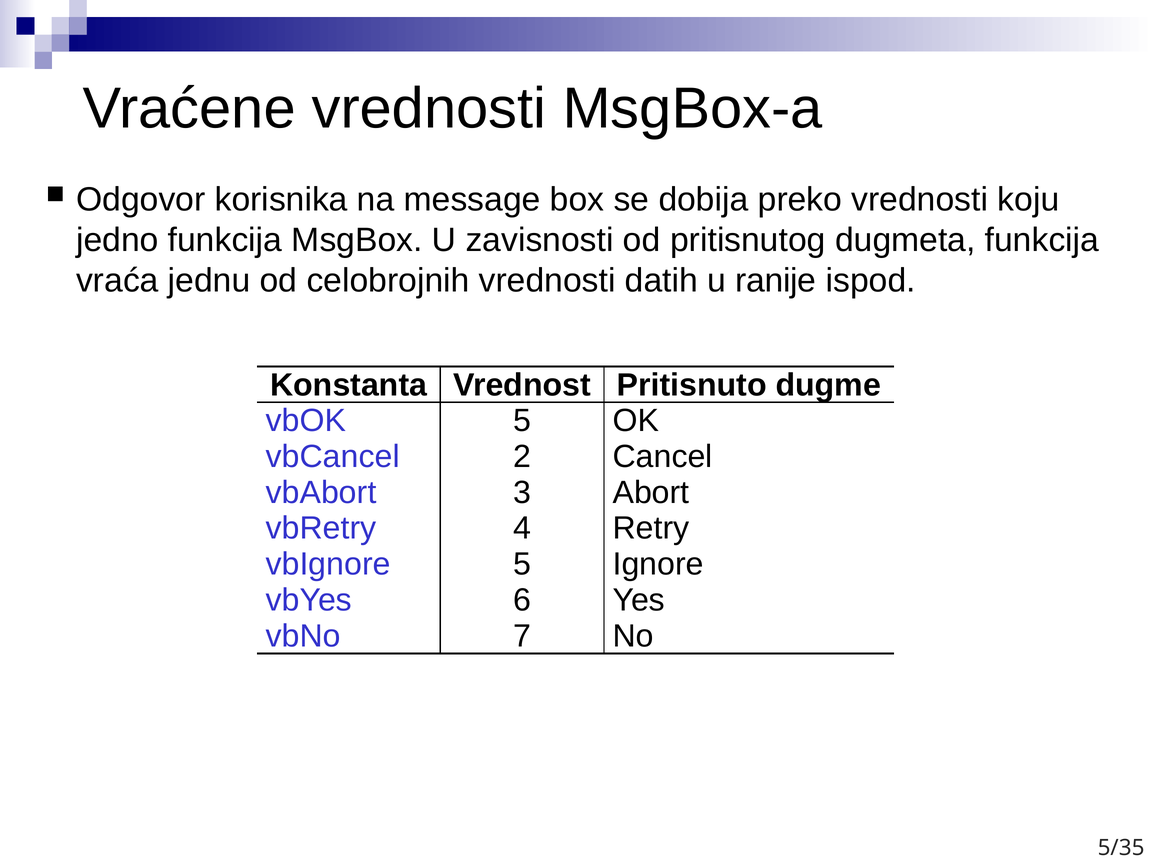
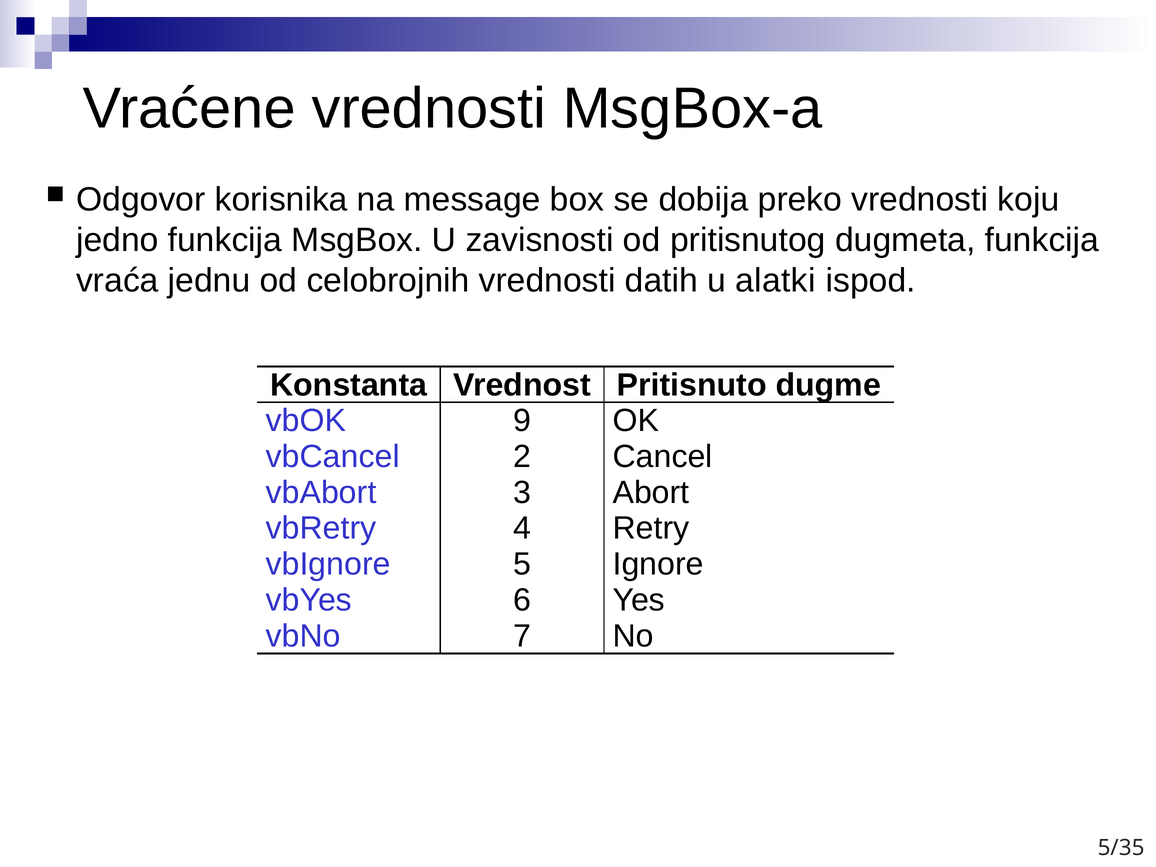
ranije: ranije -> alatki (775, 281)
vbOK 5: 5 -> 9 (522, 421)
